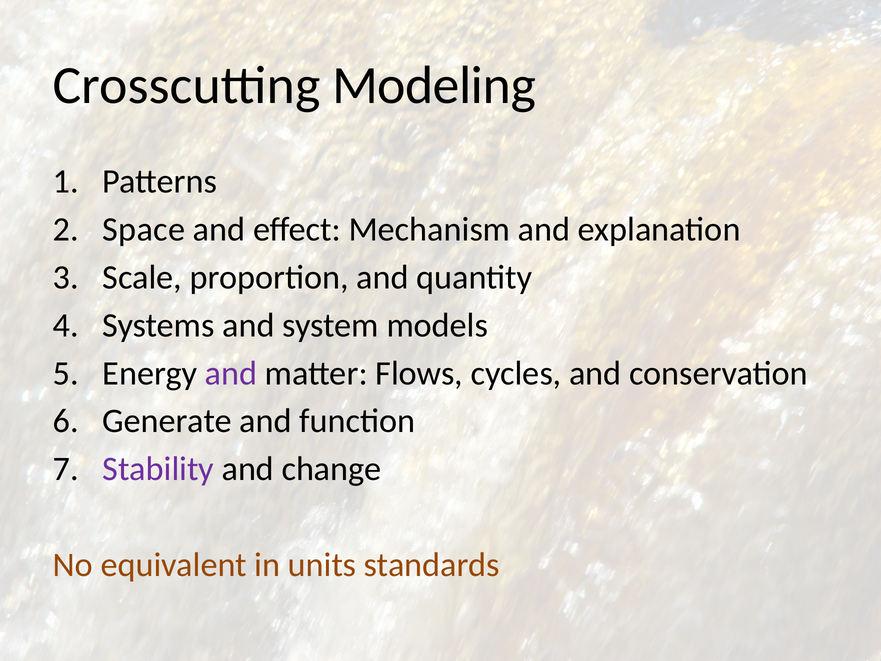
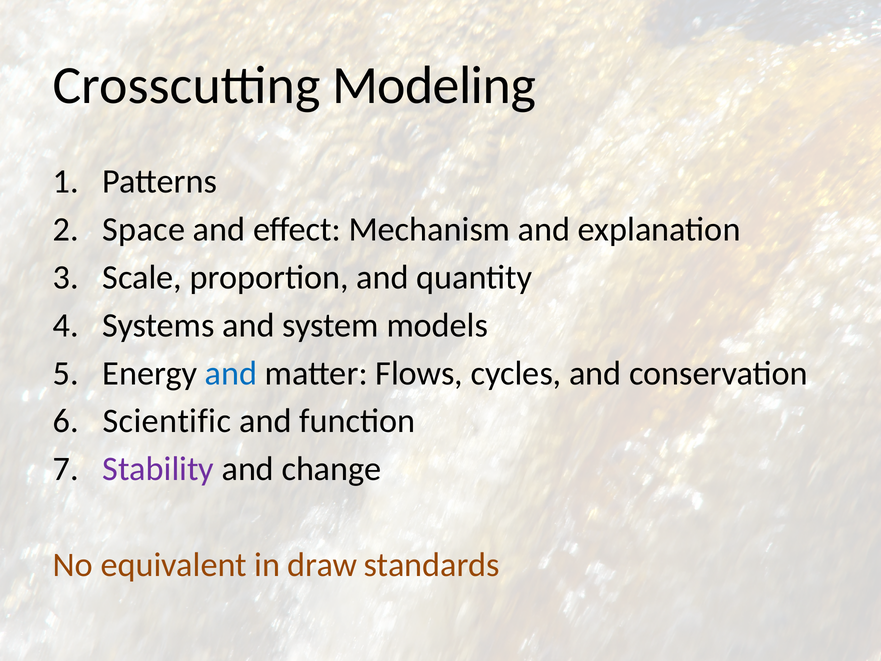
and colour: purple -> blue (231, 373)
Generate: Generate -> Scientific (167, 421)
units: units -> draw (322, 565)
